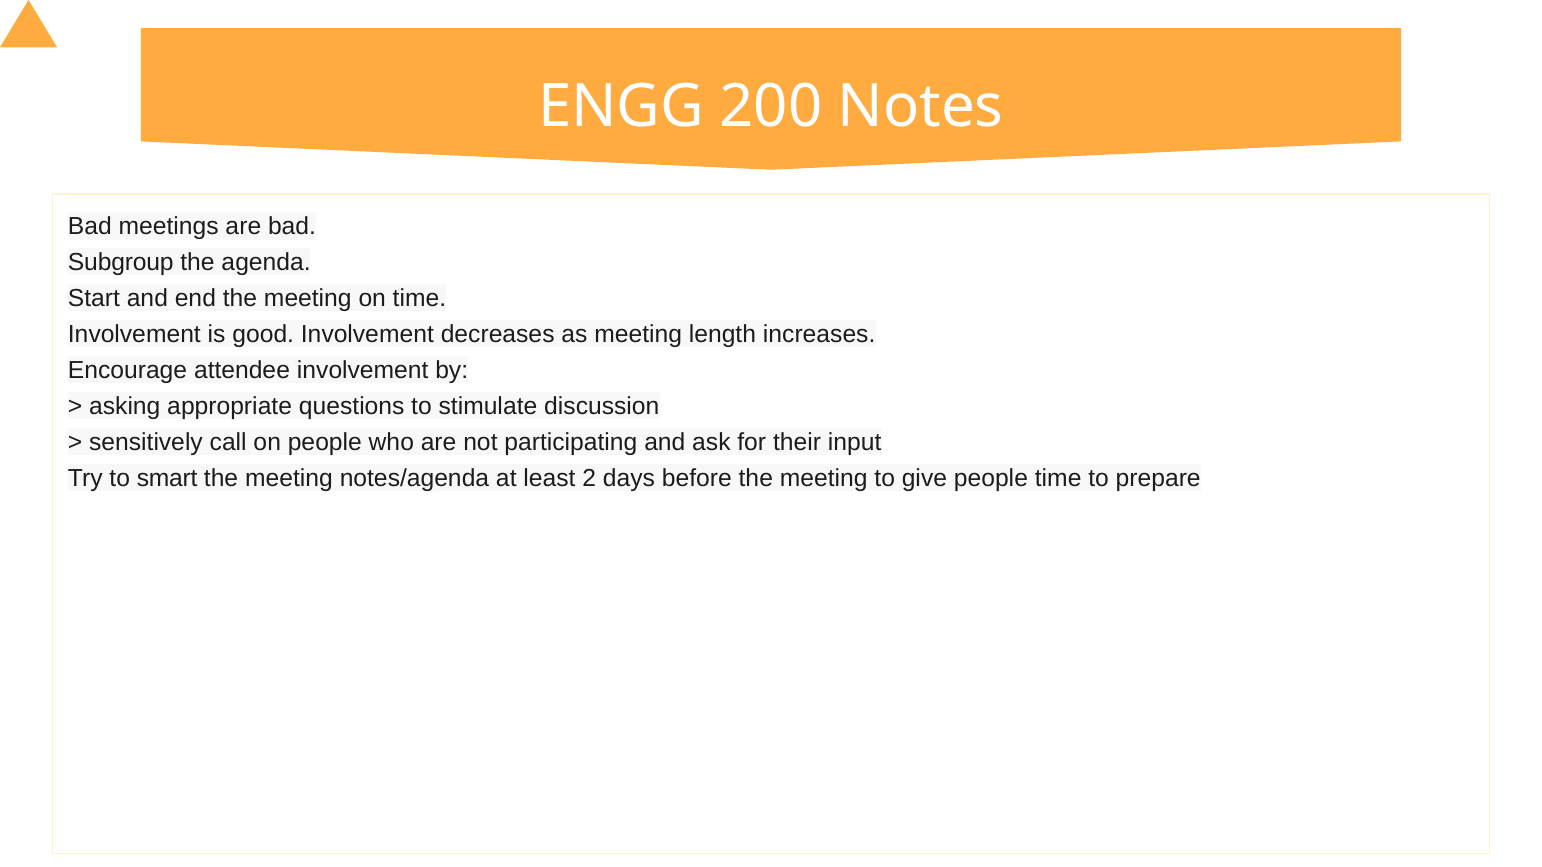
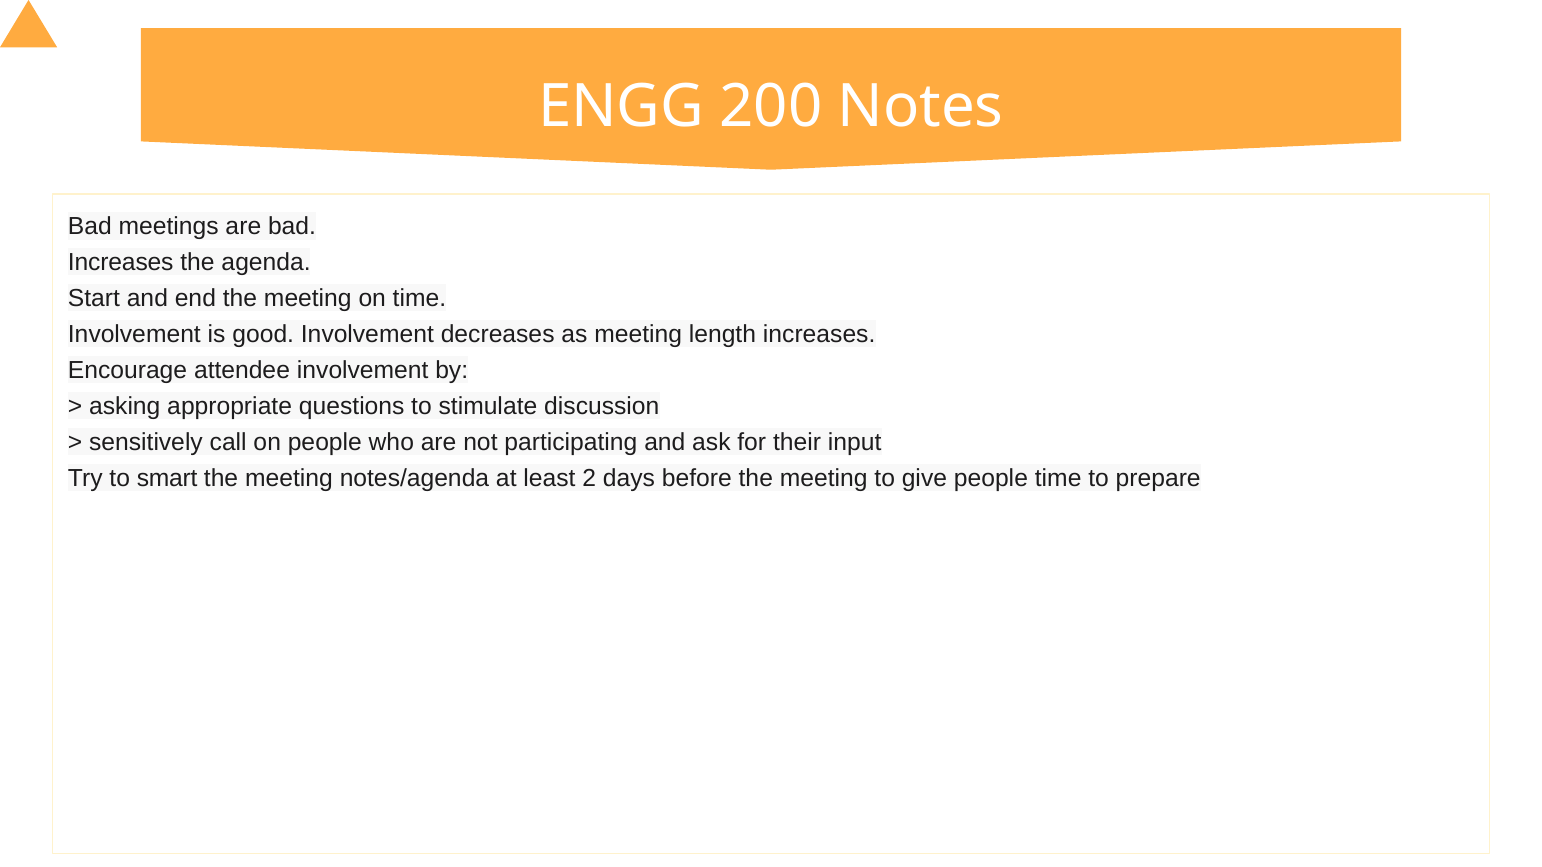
Subgroup: Subgroup -> Increases (121, 262)
